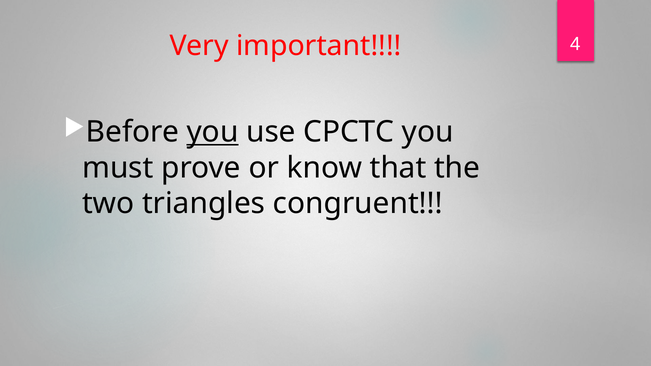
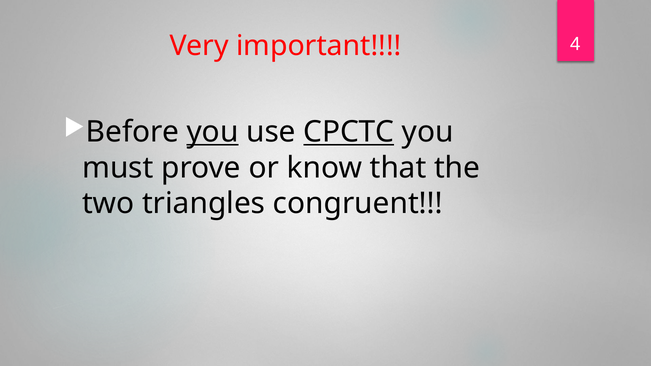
CPCTC underline: none -> present (349, 132)
